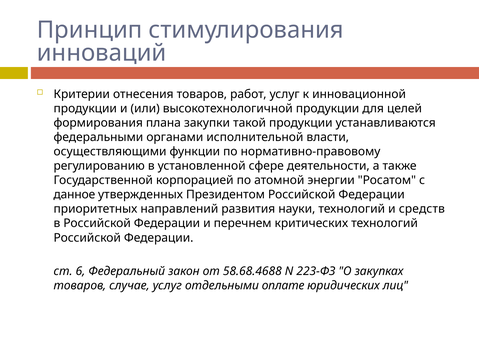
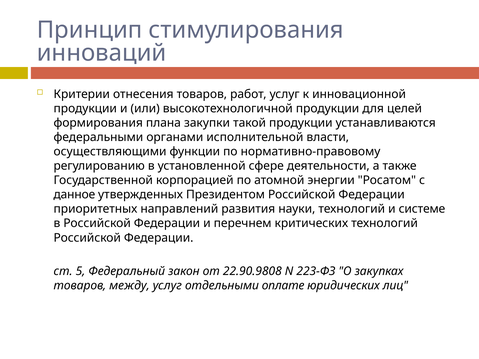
средств: средств -> системе (422, 209)
6: 6 -> 5 (80, 271)
58.68.4688: 58.68.4688 -> 22.90.9808 (252, 271)
случае: случае -> между (129, 286)
